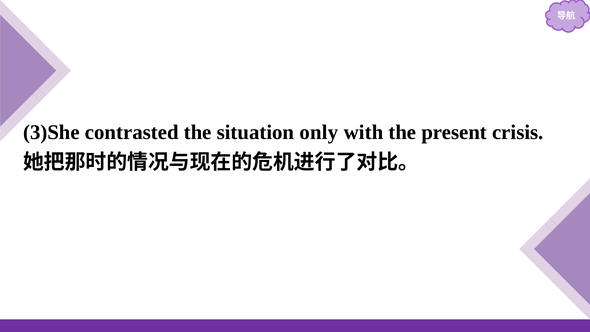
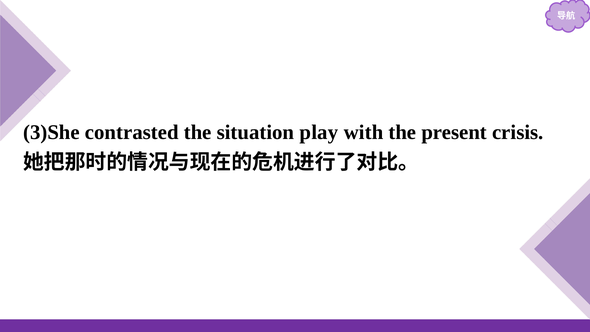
only: only -> play (319, 132)
